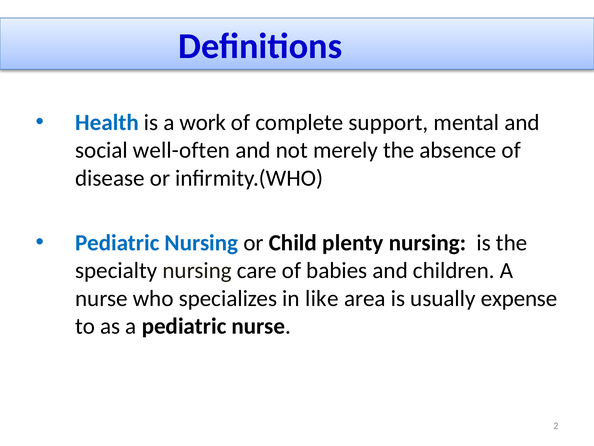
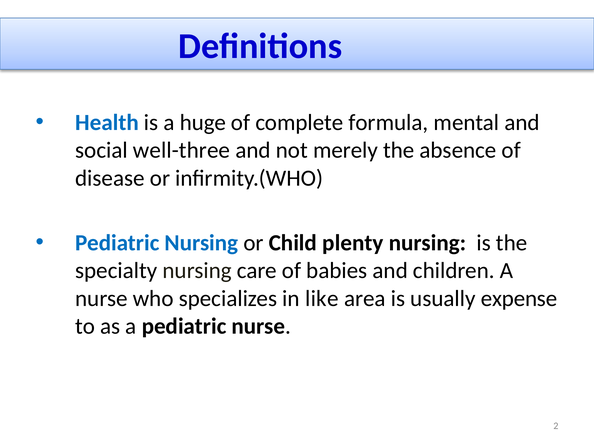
work: work -> huge (203, 122)
support: support -> formula (388, 122)
well-often: well-often -> well-three (182, 150)
